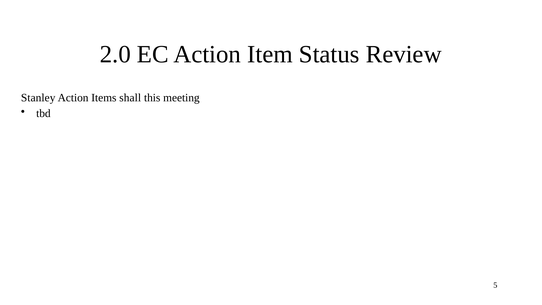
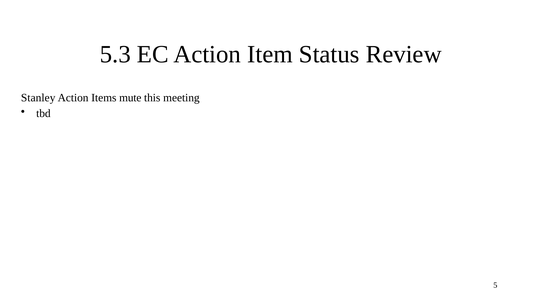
2.0: 2.0 -> 5.3 (115, 54)
shall: shall -> mute (130, 98)
